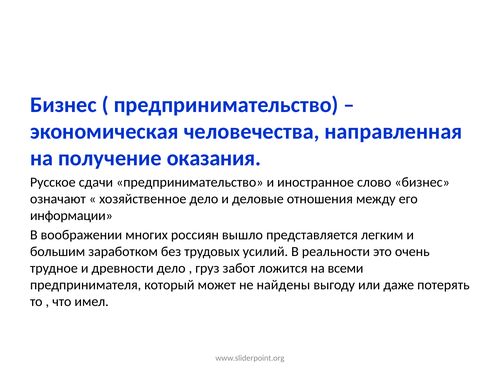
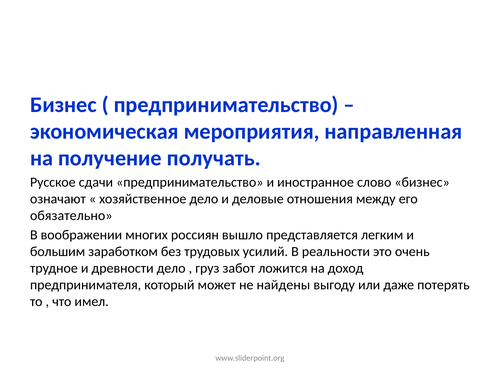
человечества: человечества -> мероприятия (252, 132)
оказания: оказания -> получать (214, 158)
информации: информации -> обязательно (71, 215)
всеми: всеми -> доход (346, 268)
